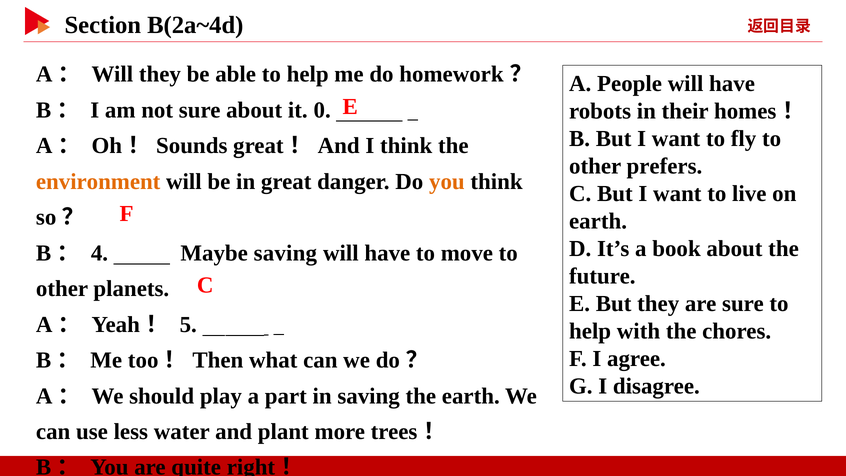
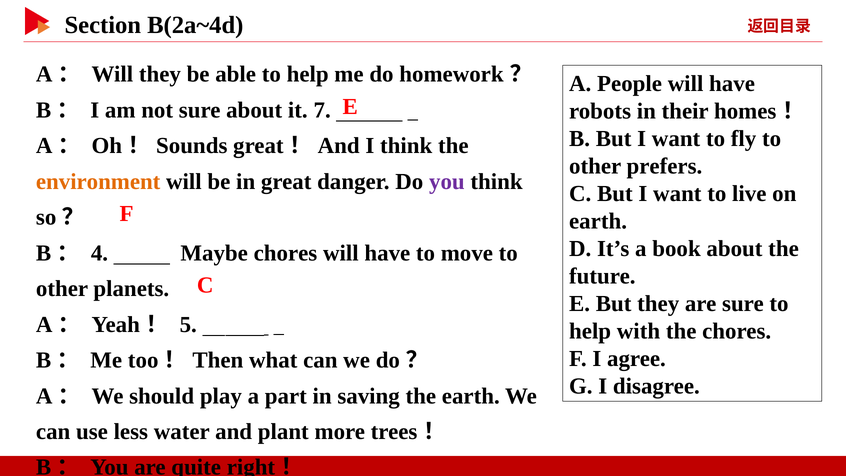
0: 0 -> 7 (322, 110)
you colour: orange -> purple (447, 182)
Maybe saving: saving -> chores (285, 253)
